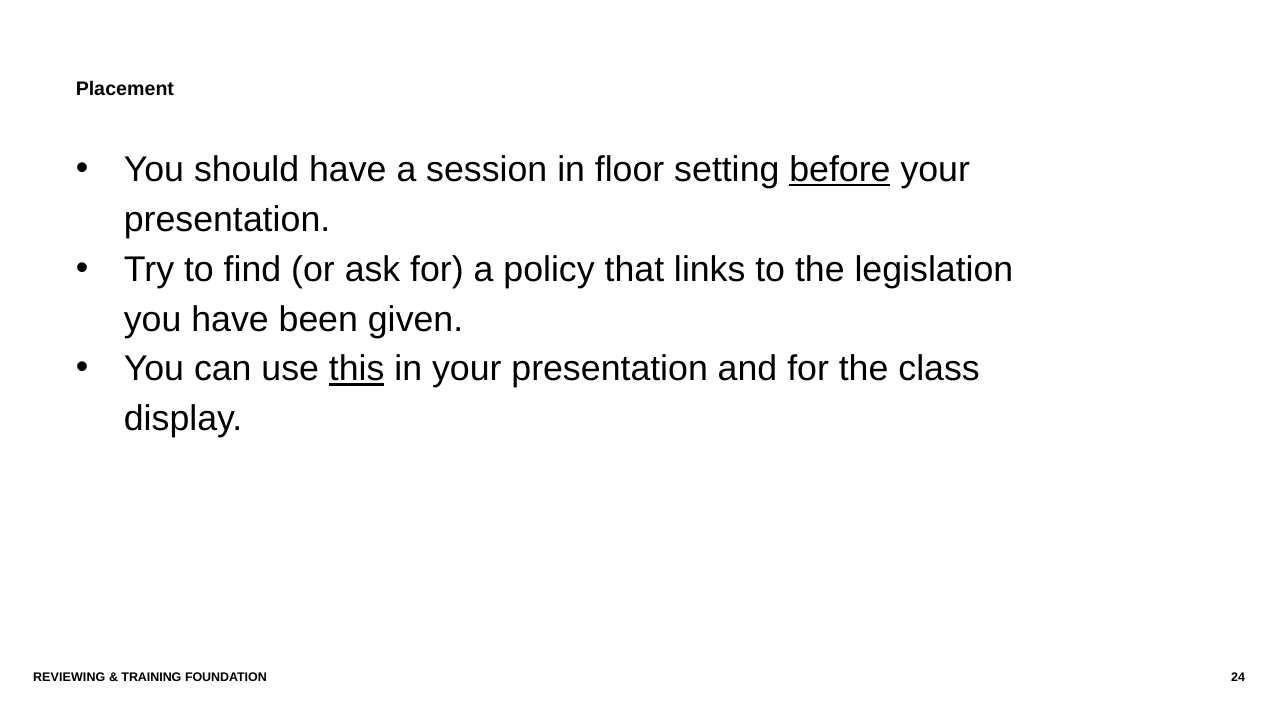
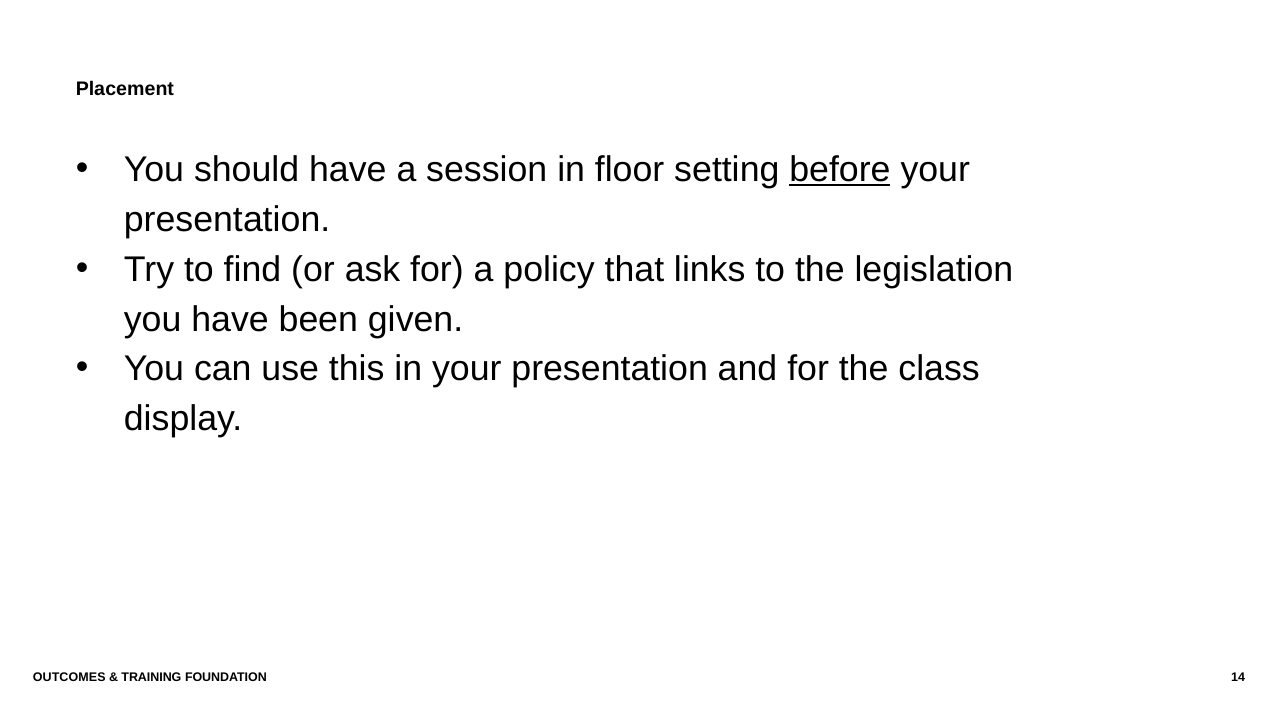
this underline: present -> none (357, 369)
REVIEWING: REVIEWING -> OUTCOMES (69, 678)
24: 24 -> 14 (1238, 678)
